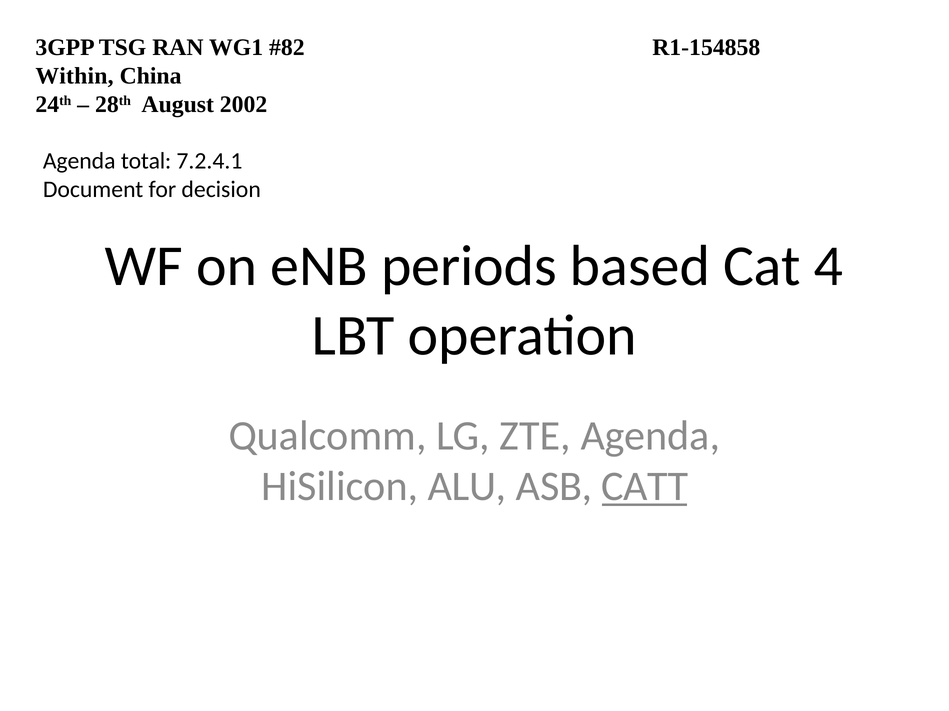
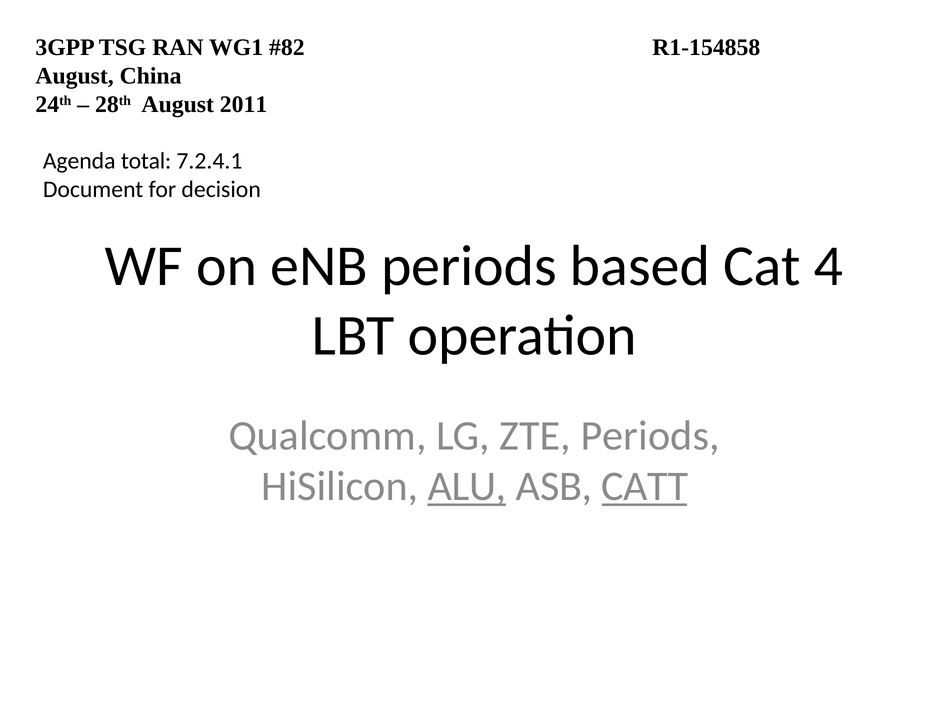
Within: Within -> August (75, 76)
2002: 2002 -> 2011 (244, 105)
ZTE Agenda: Agenda -> Periods (650, 436)
ALU underline: none -> present (467, 487)
